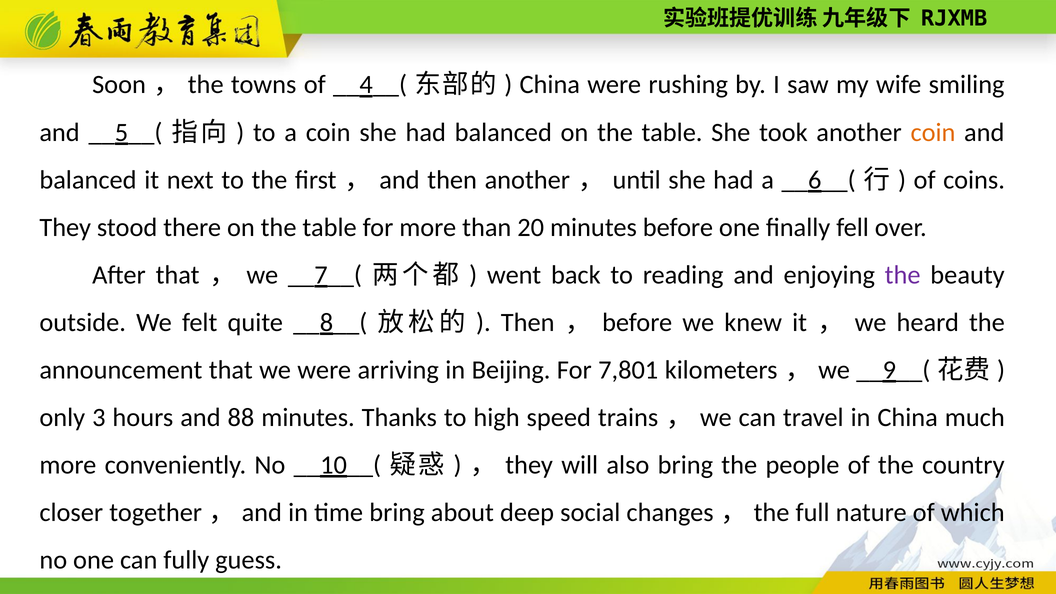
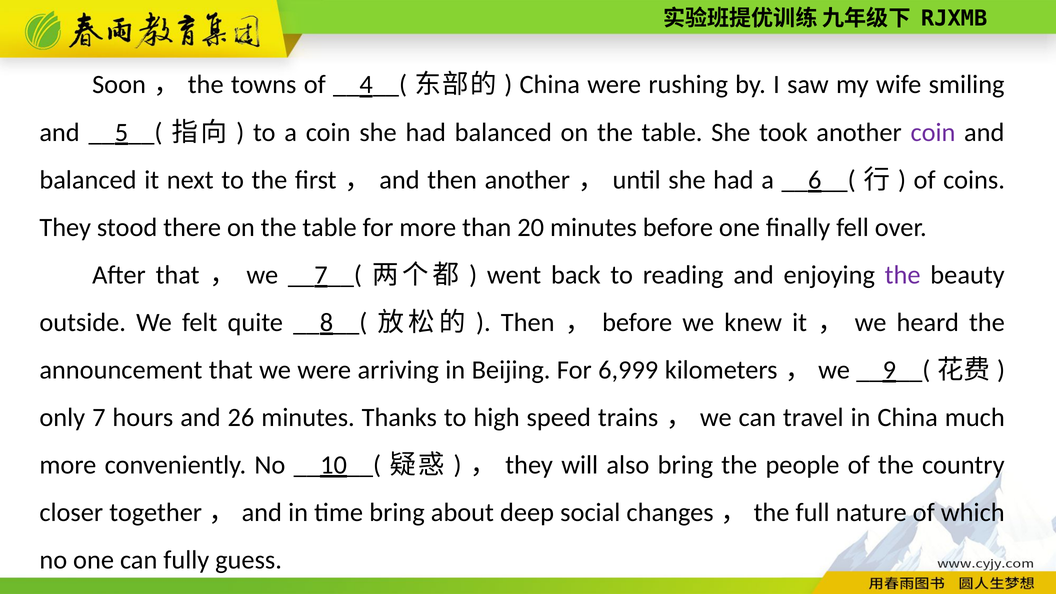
coin colour: orange -> purple (933, 132)
7,801: 7,801 -> 6,999 (628, 370)
3: 3 -> 7 (99, 417)
88: 88 -> 26 (241, 417)
